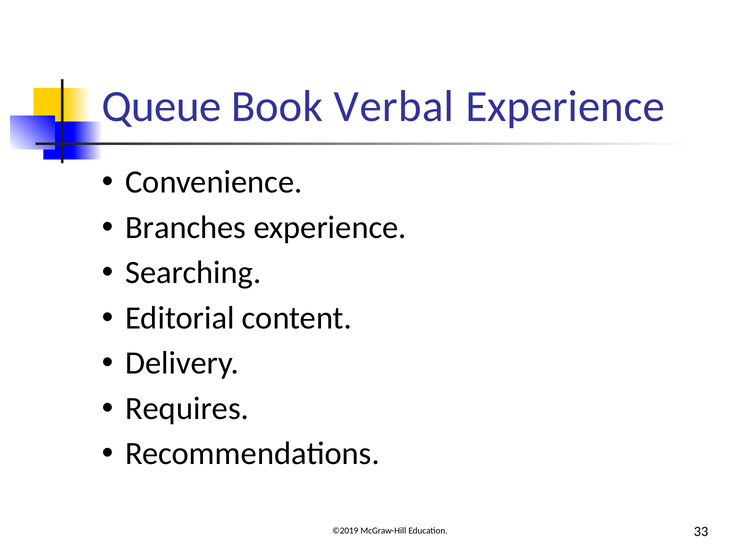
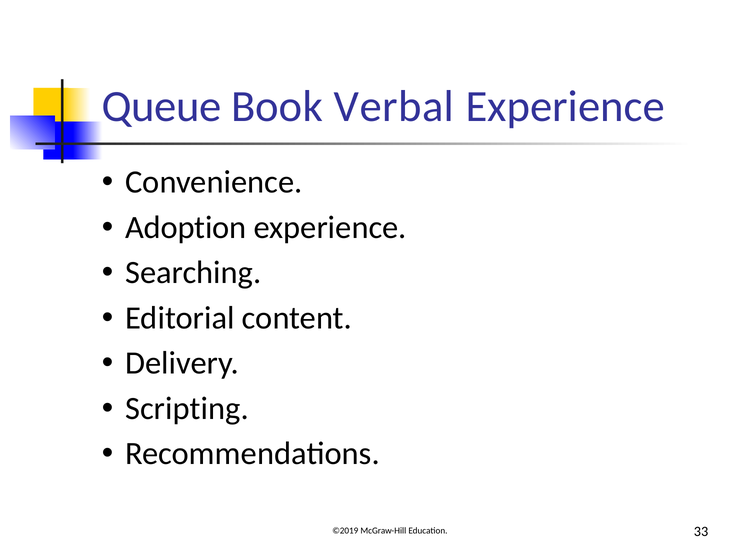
Branches: Branches -> Adoption (186, 228)
Requires: Requires -> Scripting (187, 409)
